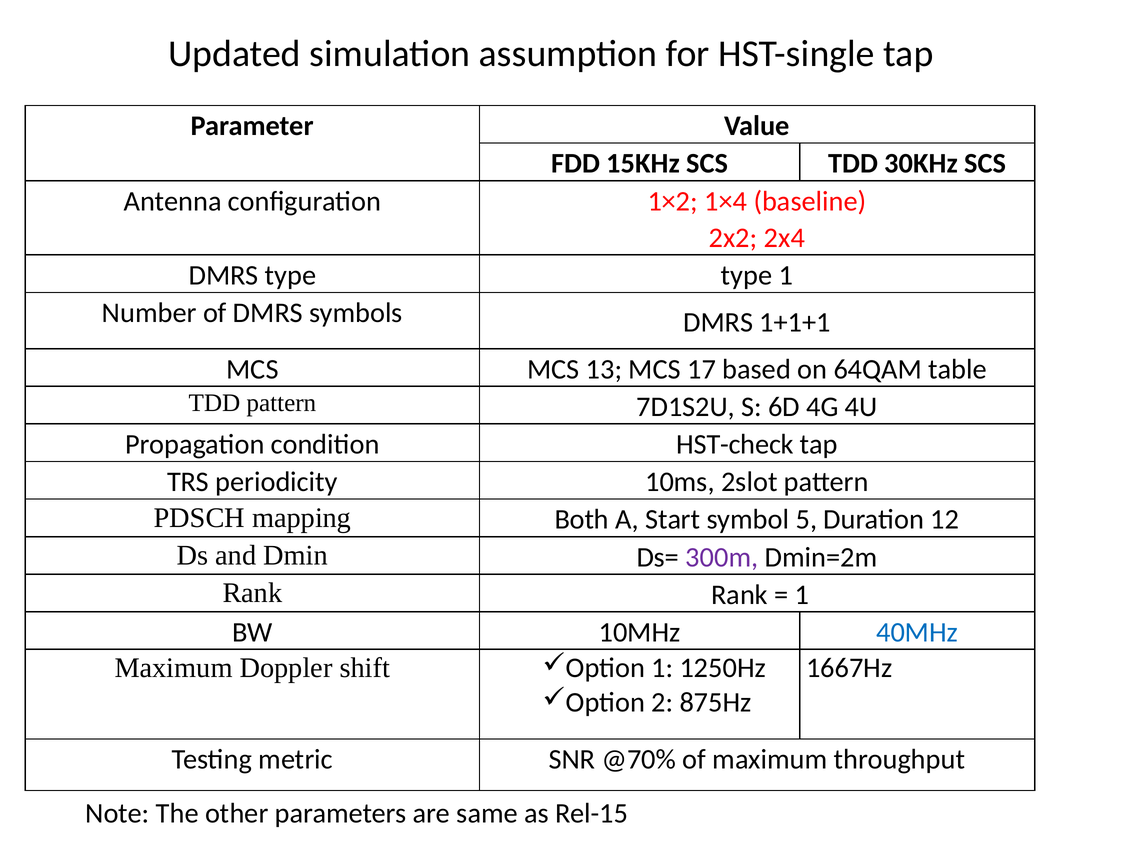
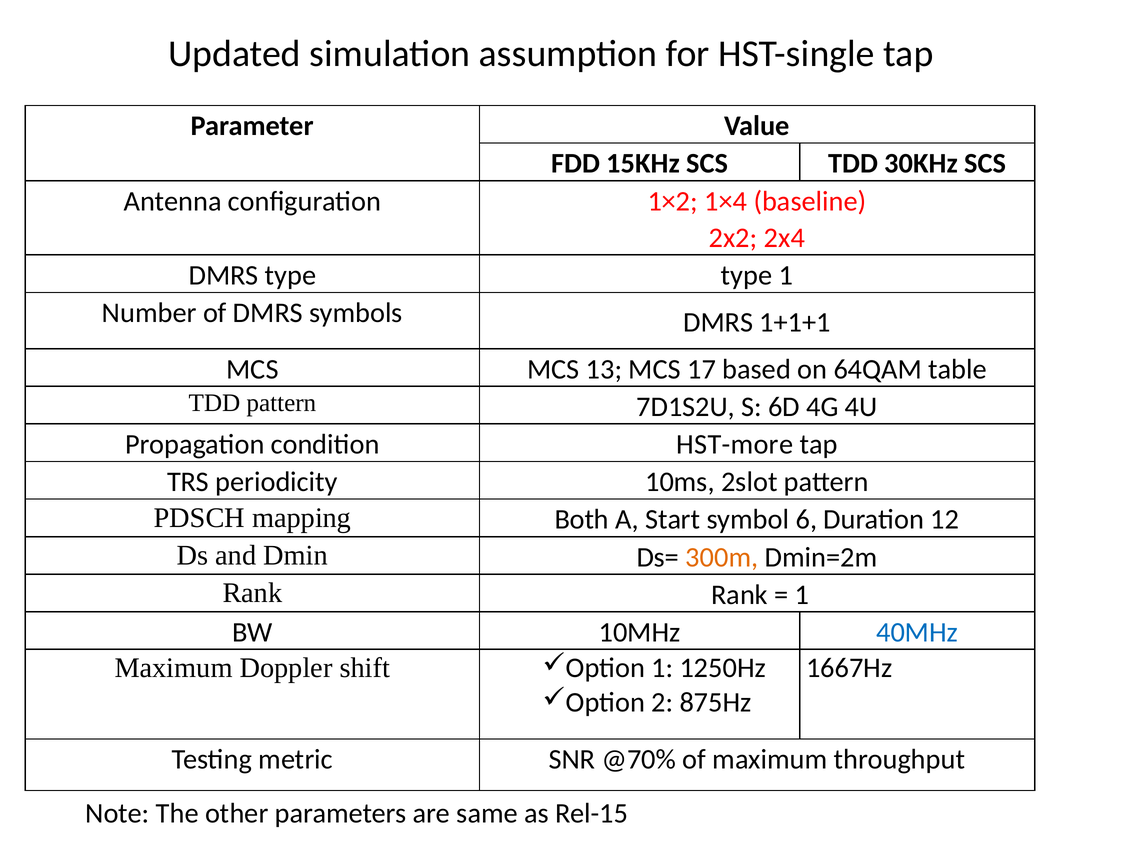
HST-check: HST-check -> HST-more (735, 445)
5: 5 -> 6 (806, 520)
300m colour: purple -> orange (722, 557)
